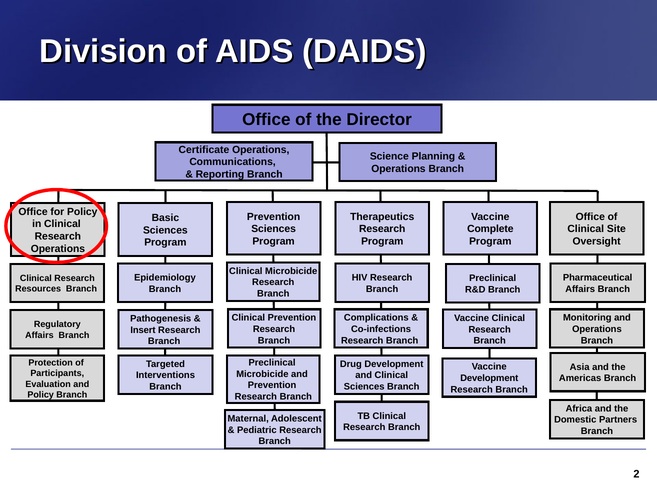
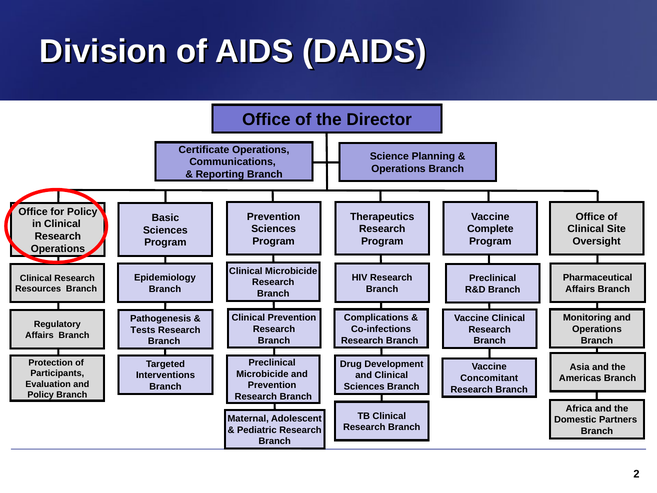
Insert: Insert -> Tests (143, 330)
Development: Development -> Concomitant (489, 378)
